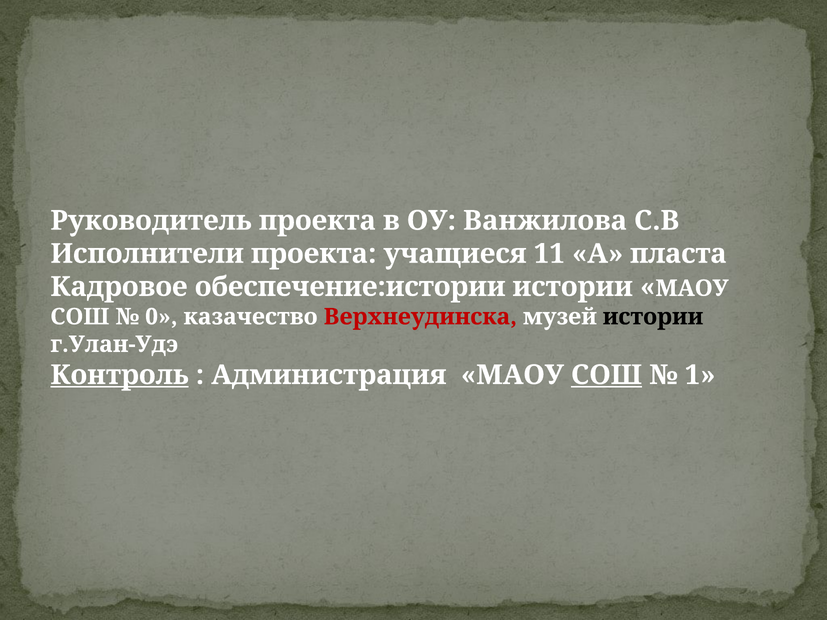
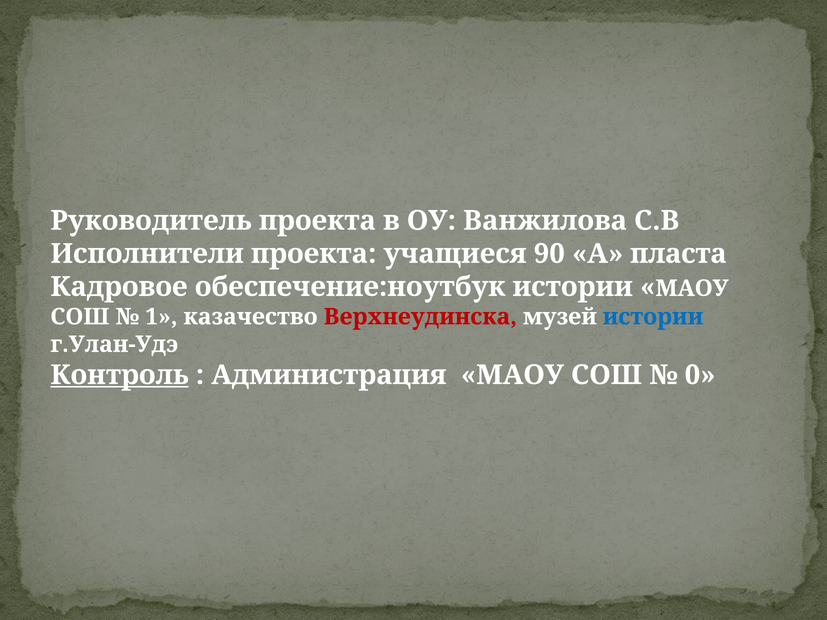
11: 11 -> 90 (549, 254)
обеспечение:истории: обеспечение:истории -> обеспечение:ноутбук (350, 287)
0: 0 -> 1 (161, 317)
истории colour: black -> blue (653, 317)
СОШ underline: present -> none (607, 375)
1: 1 -> 0 (700, 375)
